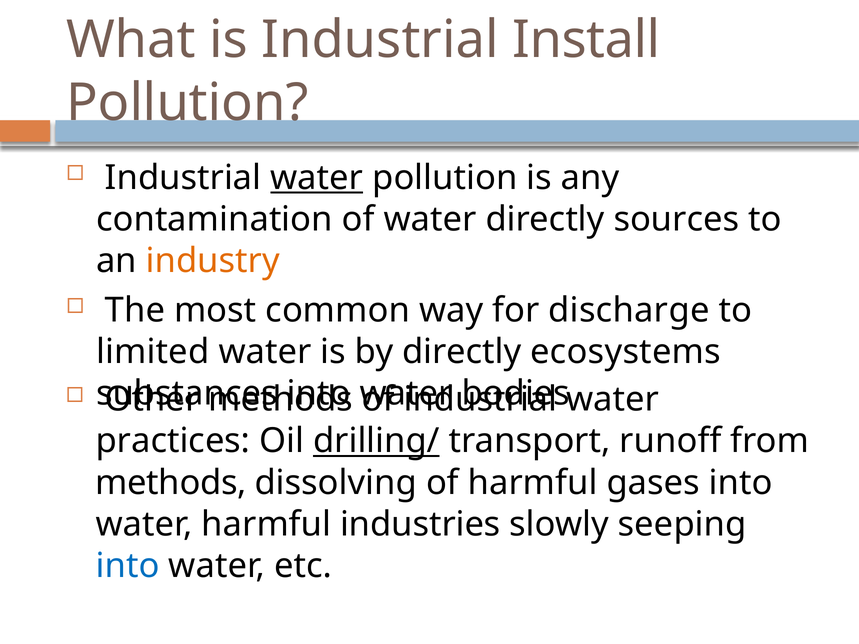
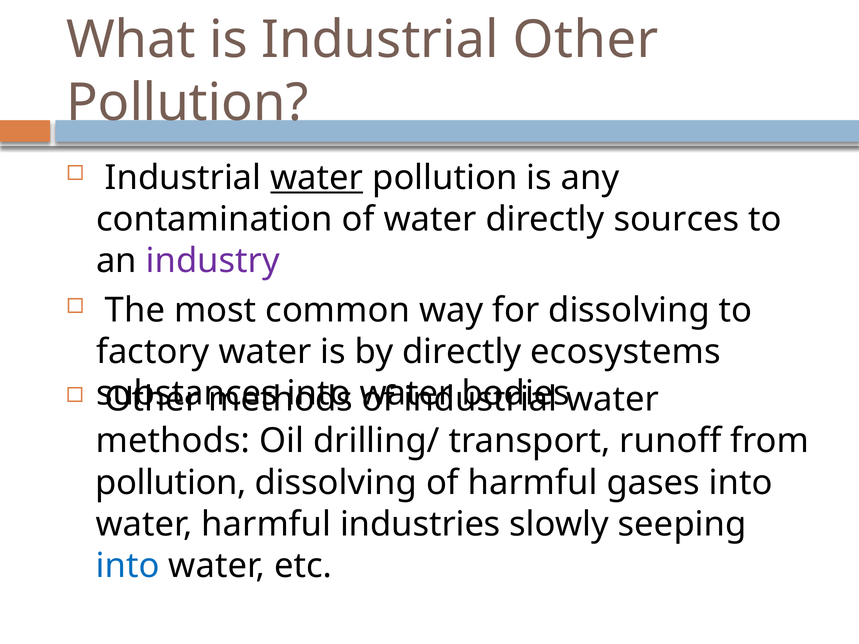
Industrial Install: Install -> Other (586, 40)
industry colour: orange -> purple (213, 261)
for discharge: discharge -> dissolving (629, 311)
limited: limited -> factory (153, 352)
practices: practices -> methods (173, 441)
drilling/ underline: present -> none (376, 441)
methods: methods -> pollution (171, 483)
